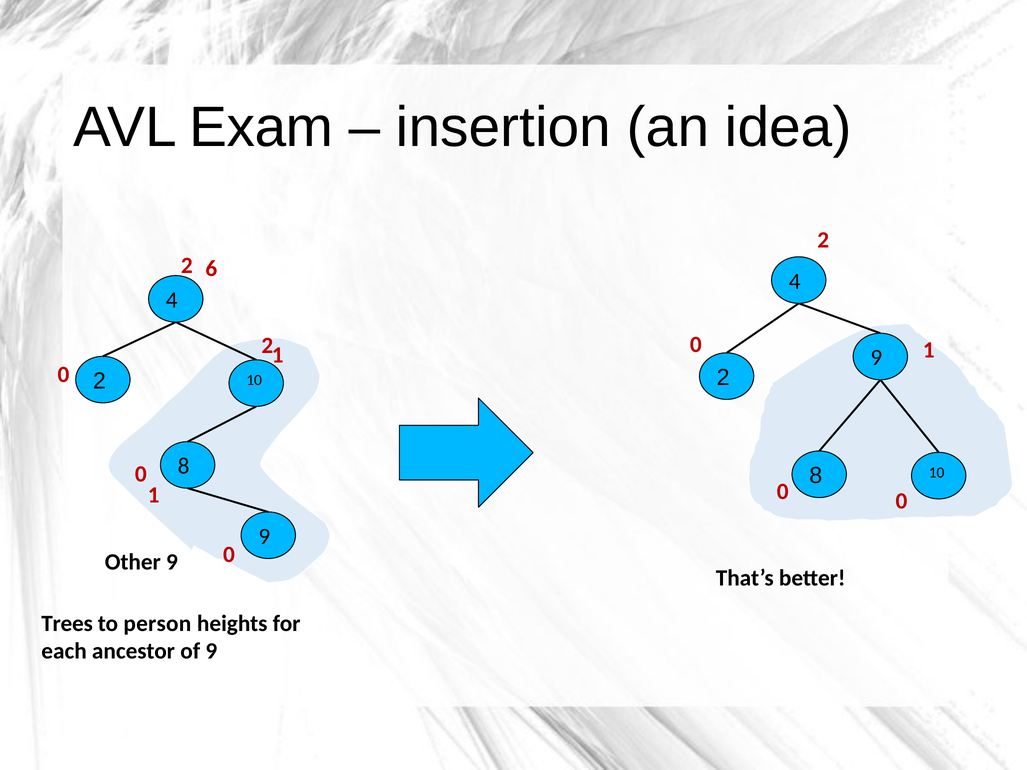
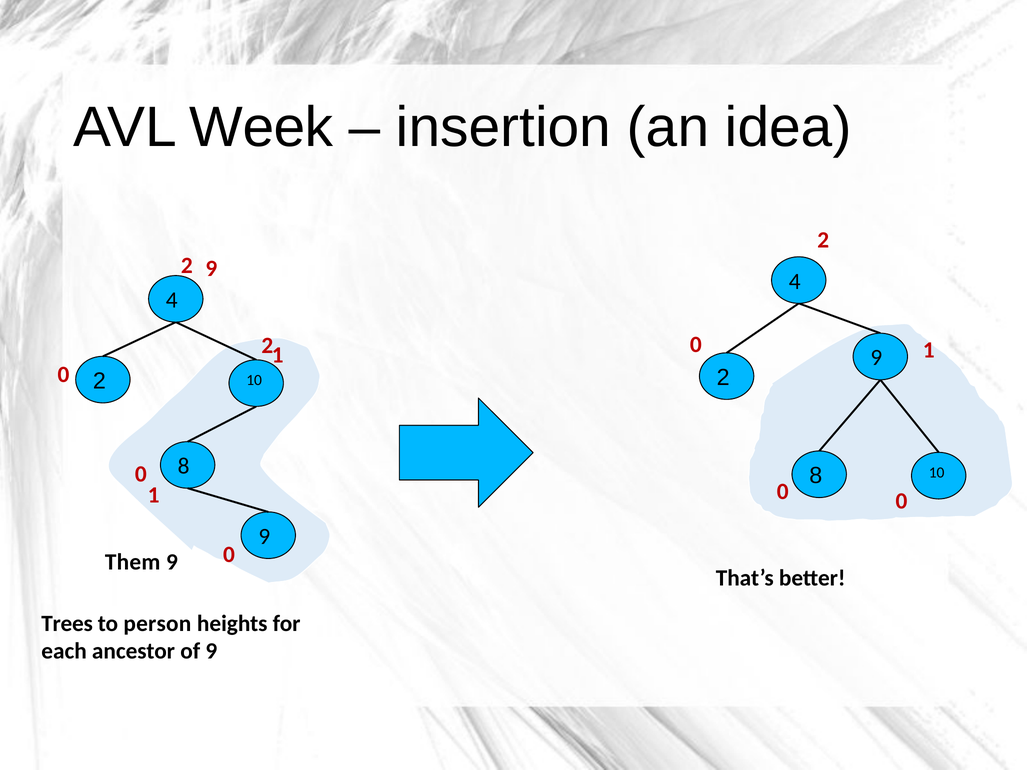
Exam: Exam -> Week (261, 128)
6: 6 -> 9 (211, 268)
Other: Other -> Them (133, 562)
